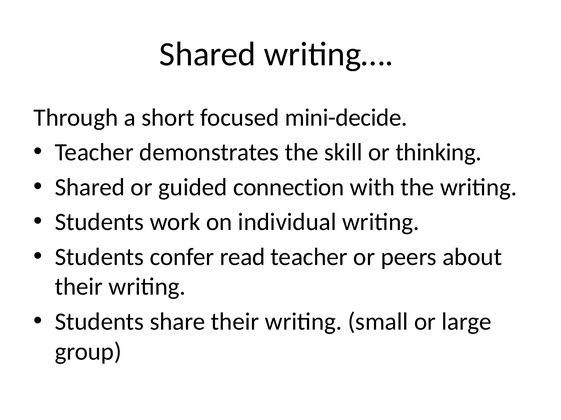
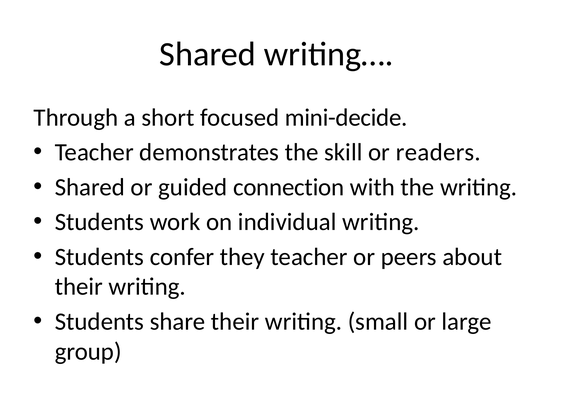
thinking: thinking -> readers (438, 153)
read: read -> they (242, 257)
